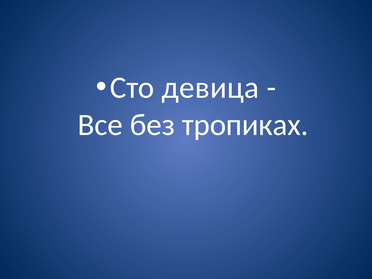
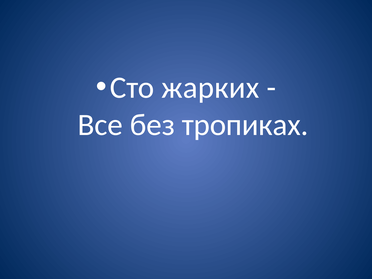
девица: девица -> жарких (210, 88)
